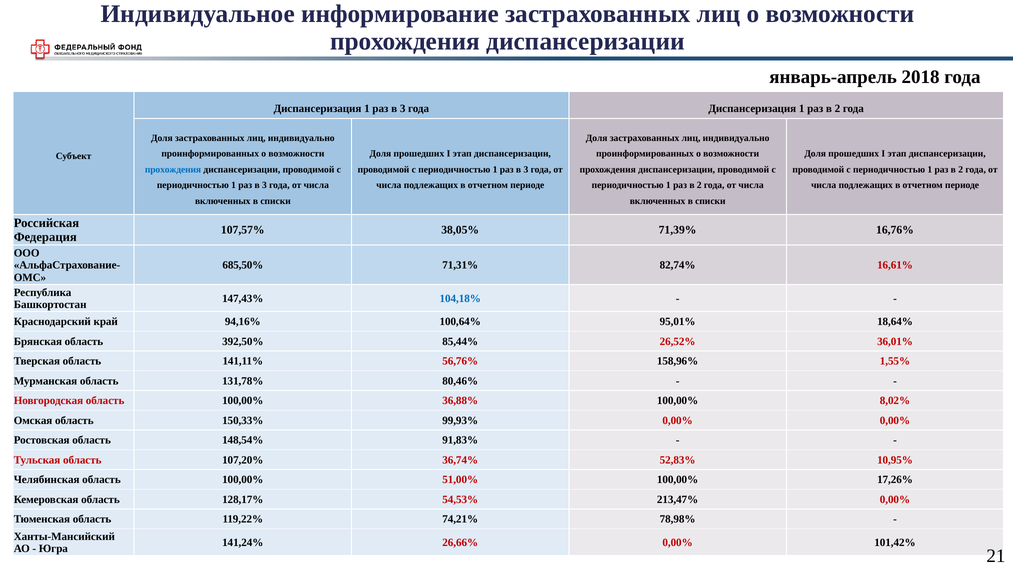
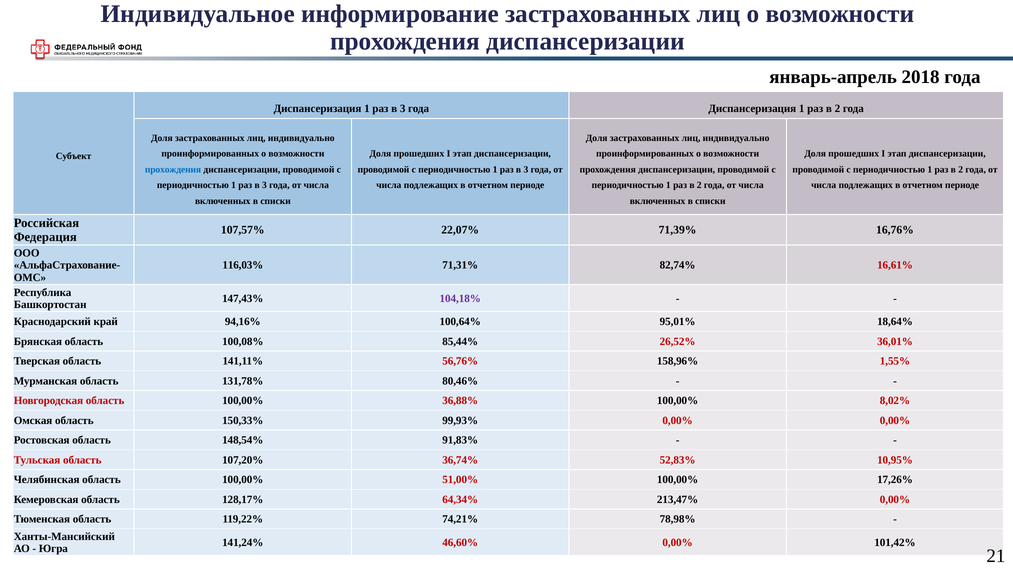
38,05%: 38,05% -> 22,07% (460, 230)
685,50%: 685,50% -> 116,03% (243, 265)
104,18% colour: blue -> purple (460, 298)
392,50%: 392,50% -> 100,08% (243, 341)
54,53%: 54,53% -> 64,34% (460, 499)
26,66%: 26,66% -> 46,60% (460, 542)
